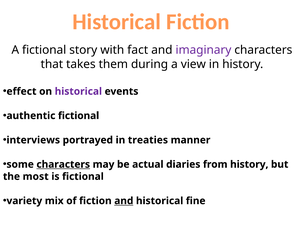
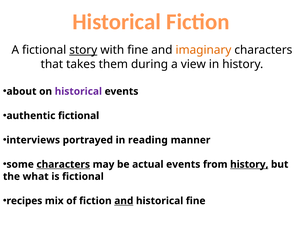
story underline: none -> present (83, 50)
with fact: fact -> fine (138, 50)
imaginary colour: purple -> orange (203, 50)
effect: effect -> about (21, 91)
treaties: treaties -> reading (148, 140)
actual diaries: diaries -> events (183, 164)
history underline: none -> present (249, 164)
most: most -> what (36, 177)
variety: variety -> recipes (24, 201)
